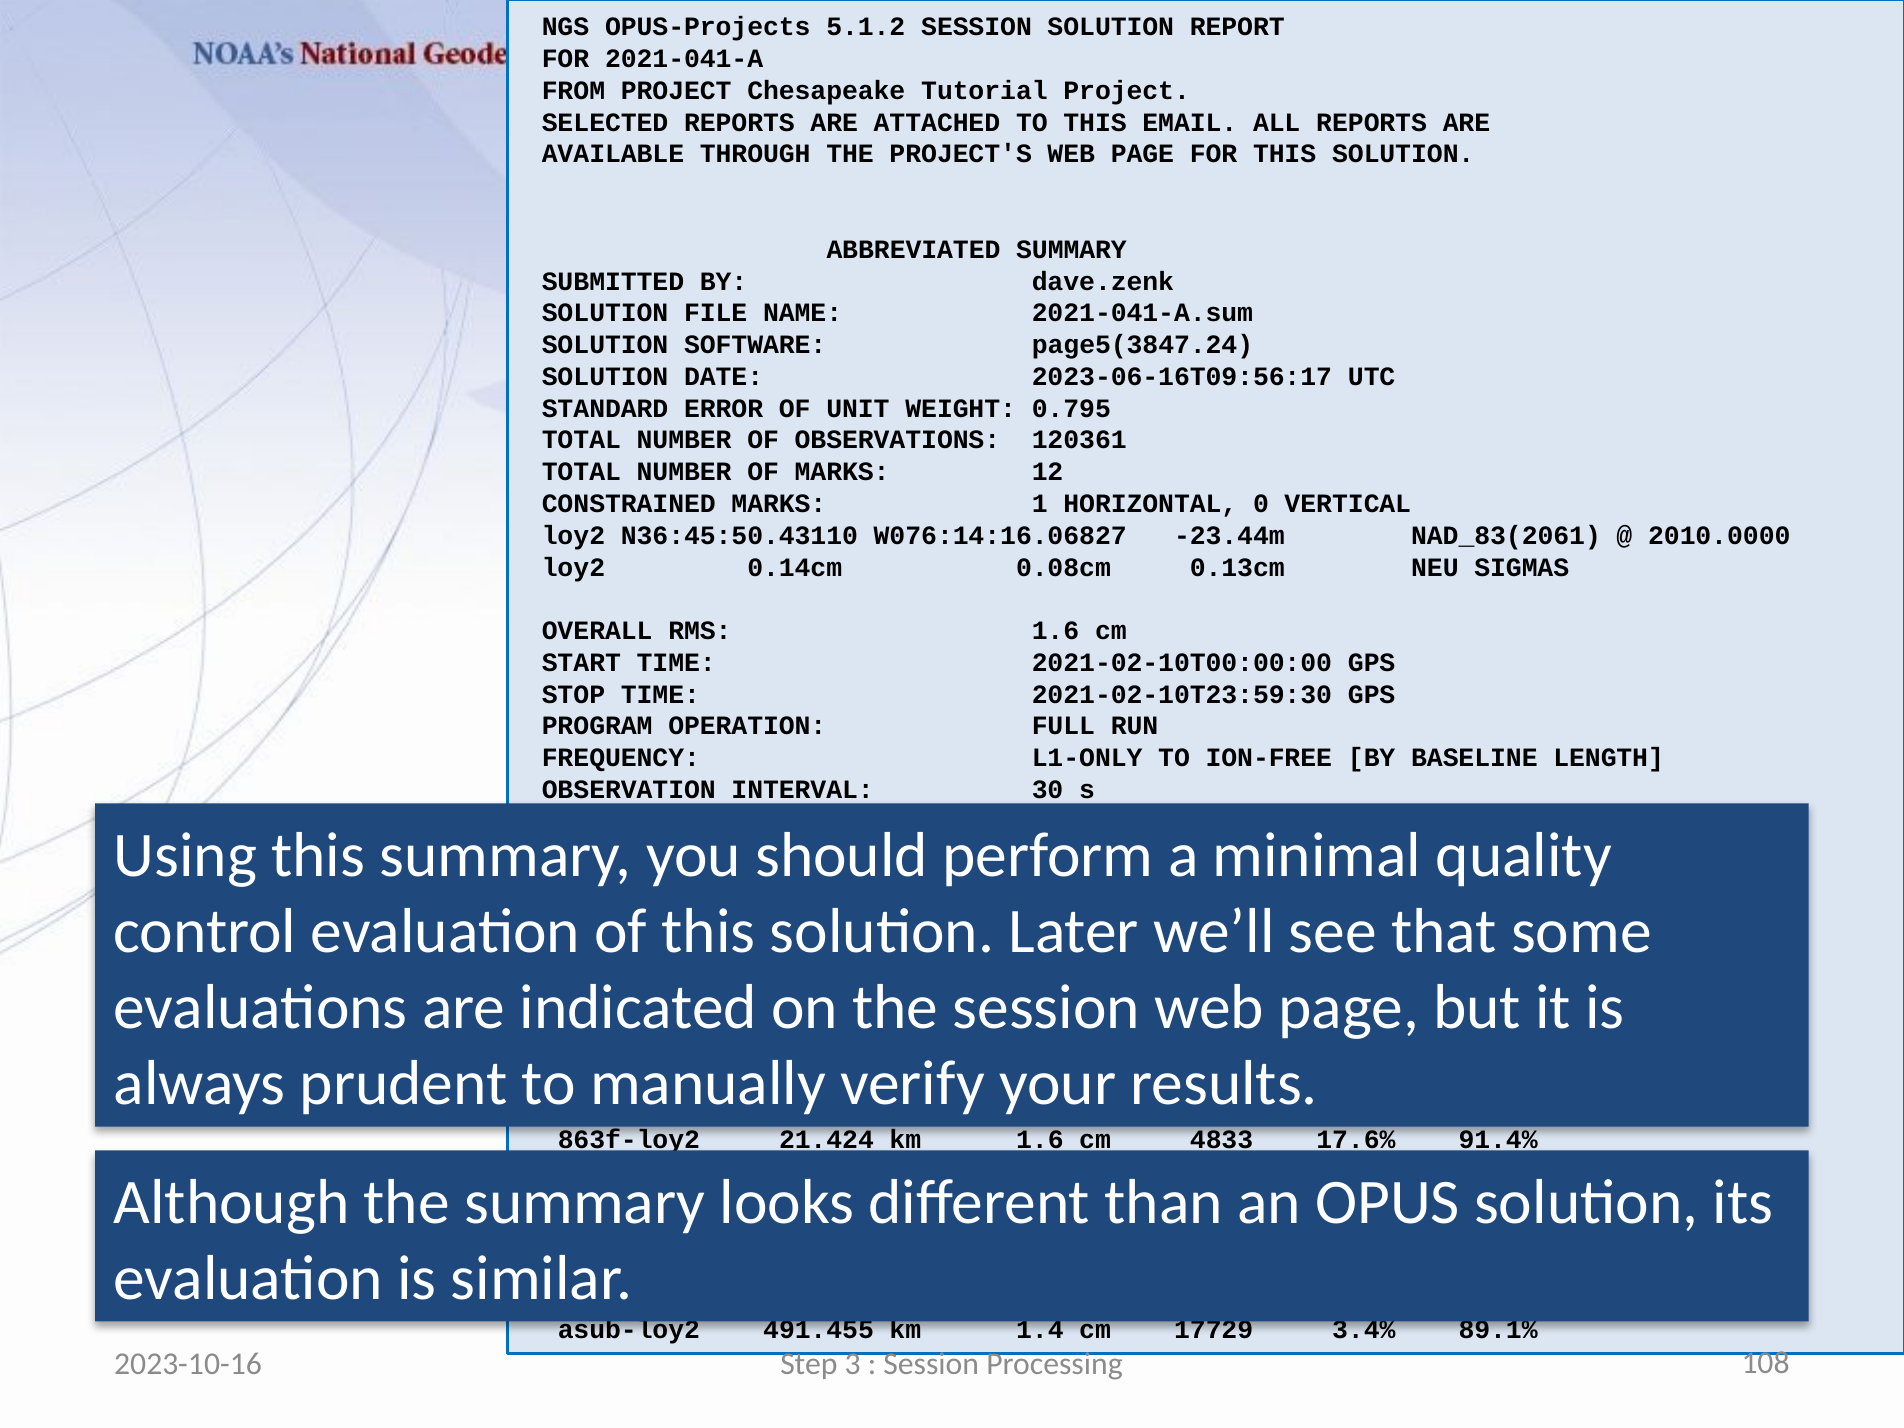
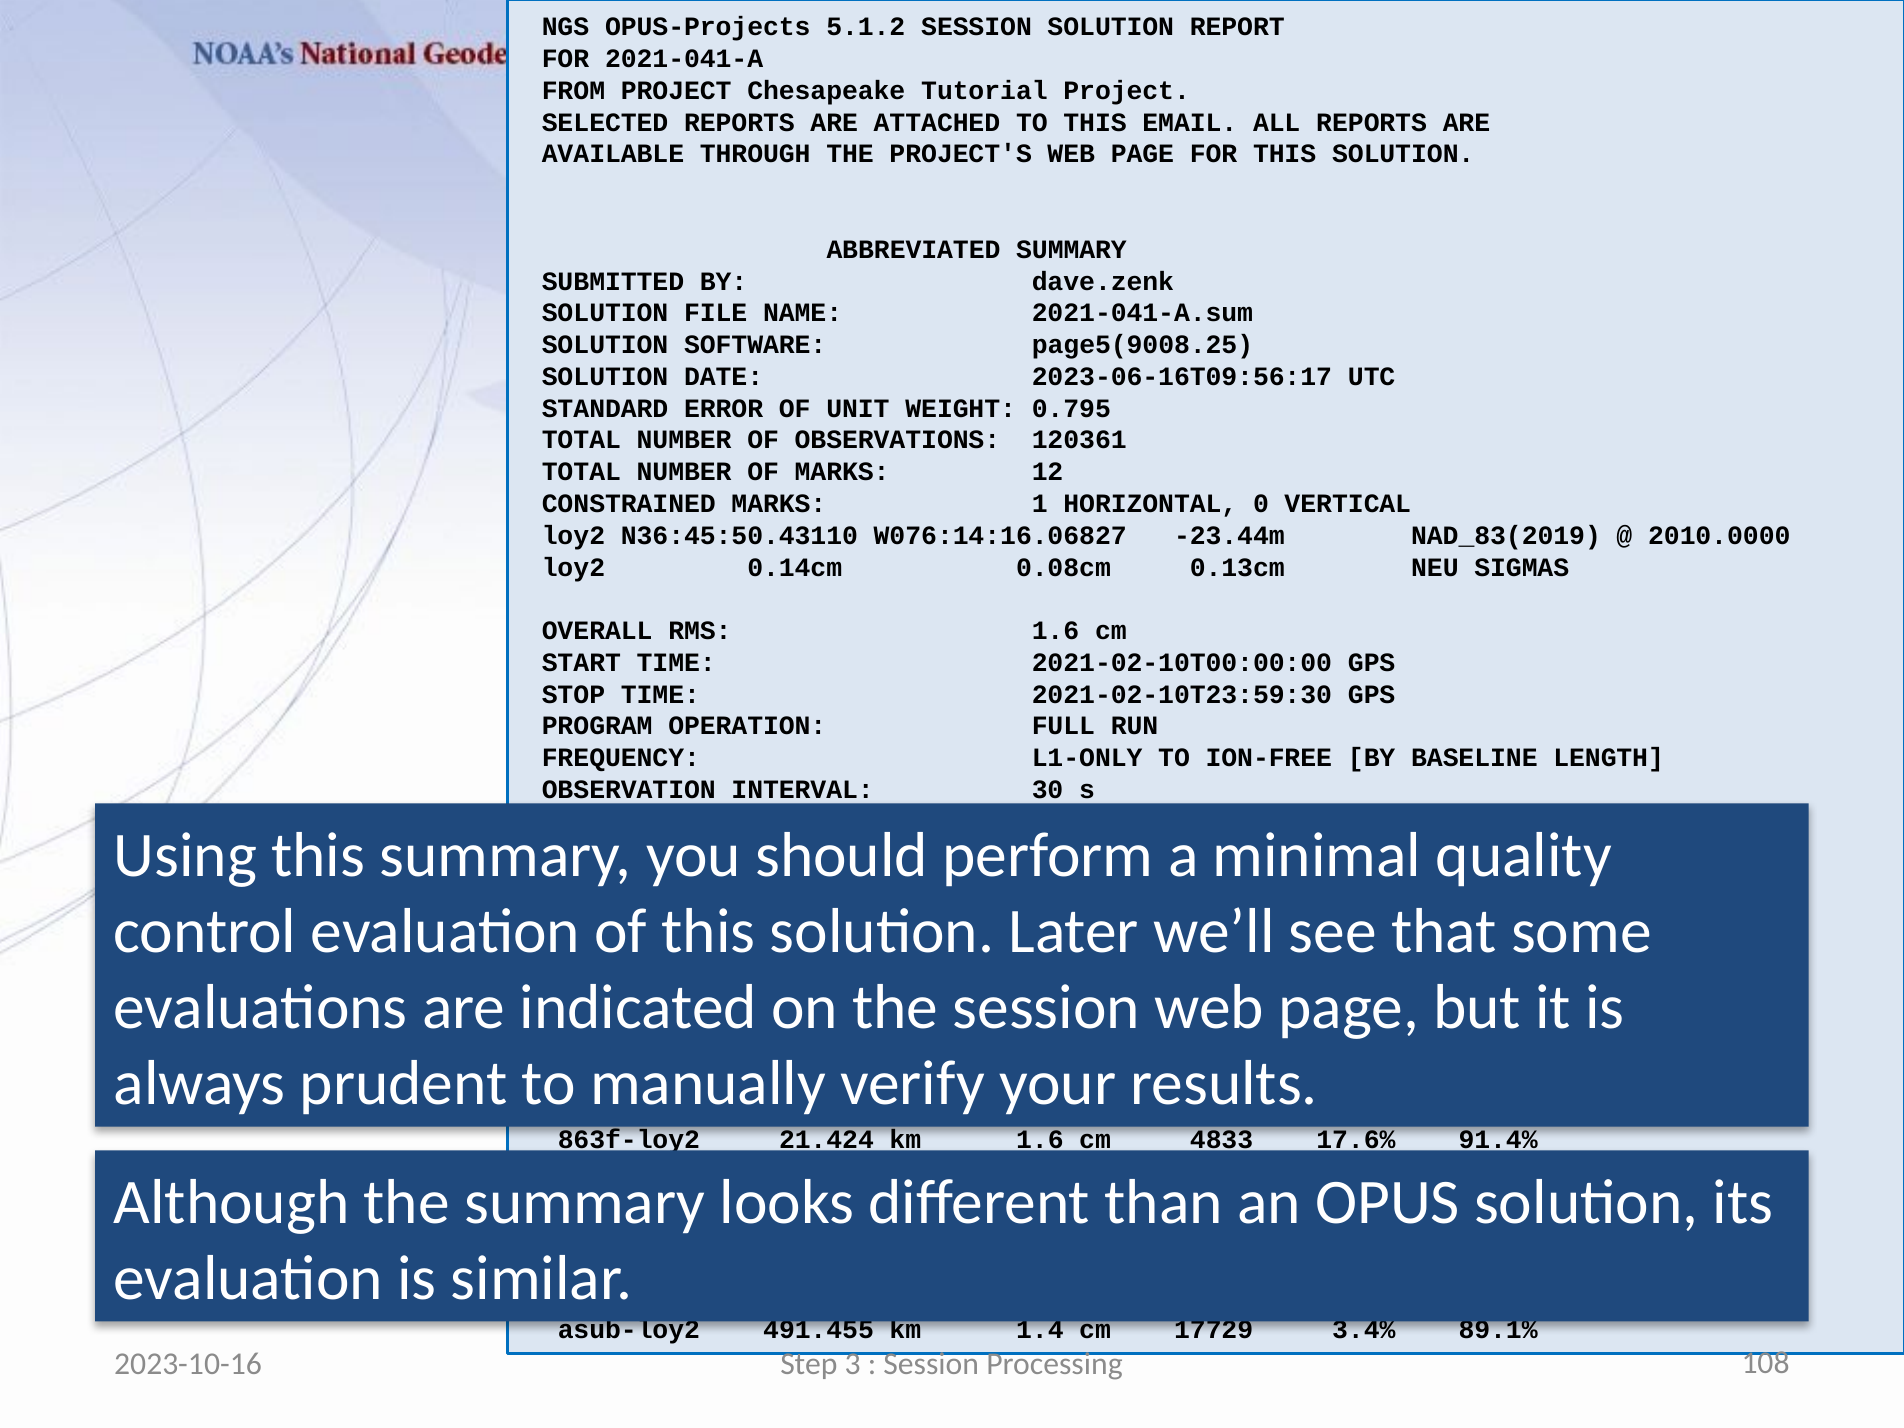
page5(3847.24: page5(3847.24 -> page5(9008.25 (1143, 345)
NAD_83(2061: NAD_83(2061 -> NAD_83(2019 (1506, 536)
